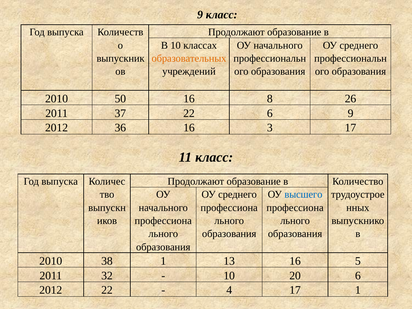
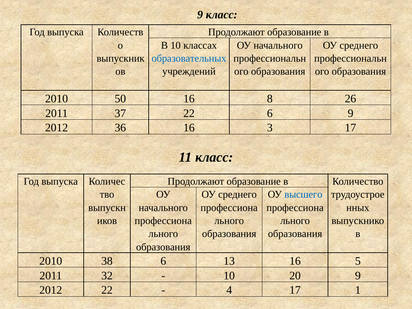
образовательных colour: orange -> blue (189, 58)
38 1: 1 -> 6 (163, 261)
20 6: 6 -> 9 (358, 276)
